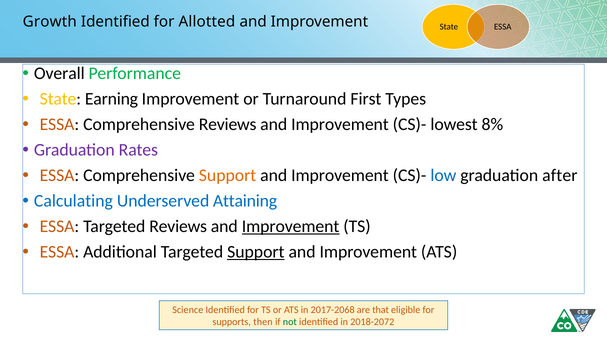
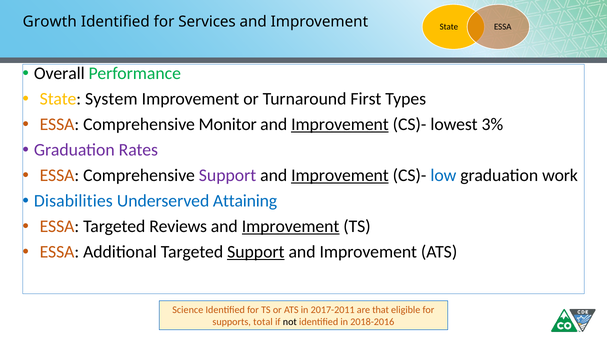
Allotted: Allotted -> Services (207, 22)
Earning: Earning -> System (111, 99)
Comprehensive Reviews: Reviews -> Monitor (228, 124)
Improvement underline: none -> present (340, 124)
8%: 8% -> 3% (492, 124)
Support colour: orange -> purple (228, 175)
Improvement underline: none -> present (340, 175)
after: after -> work (560, 175)
Calculating: Calculating -> Disabilities (73, 201)
2017-2068: 2017-2068 -> 2017-2011 (333, 309)
then: then -> total (263, 322)
not colour: green -> black (290, 322)
2018-2072: 2018-2072 -> 2018-2016 (372, 322)
